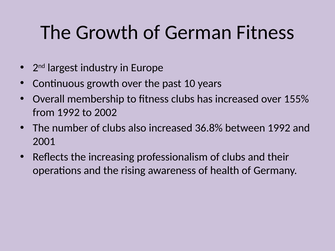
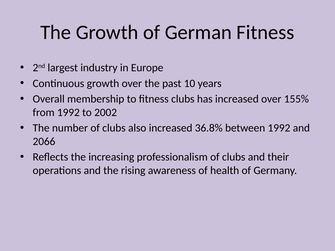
2001: 2001 -> 2066 (44, 141)
